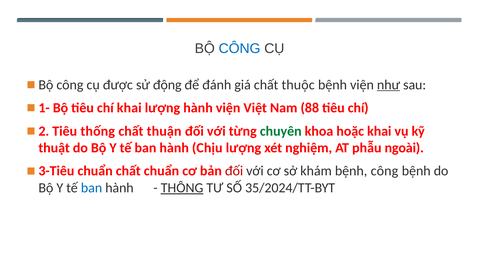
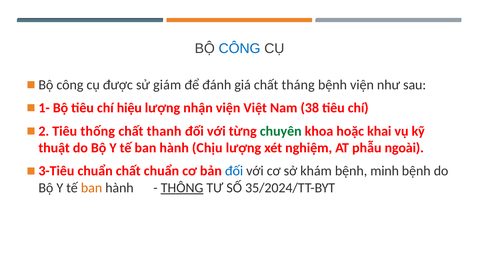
động: động -> giám (167, 85)
thuộc: thuộc -> tháng (298, 85)
như underline: present -> none (389, 85)
chí khai: khai -> hiệu (129, 108)
lượng hành: hành -> nhận (198, 108)
88: 88 -> 38 (310, 108)
thuận: thuận -> thanh (164, 131)
đối colour: red -> blue (234, 171)
bệnh công: công -> minh (385, 171)
ban colour: blue -> orange (92, 187)
